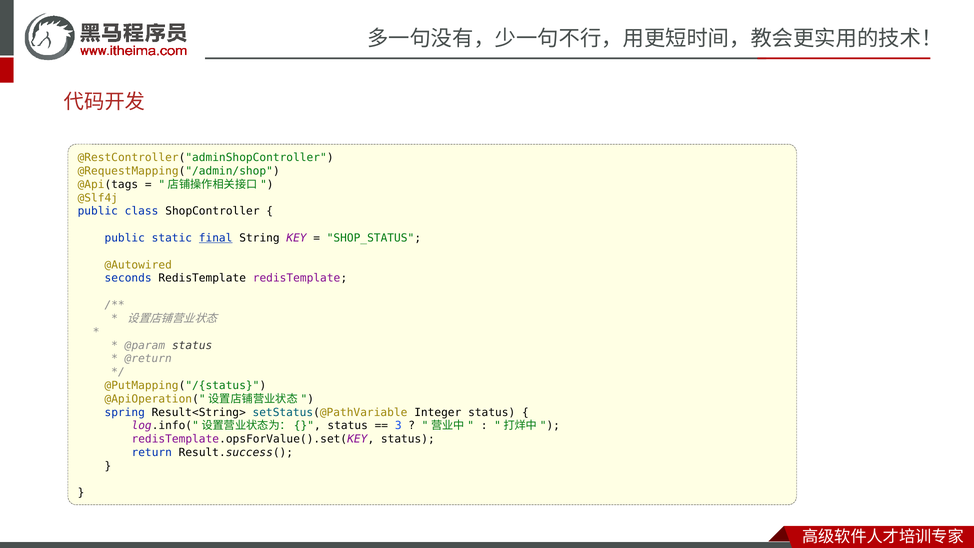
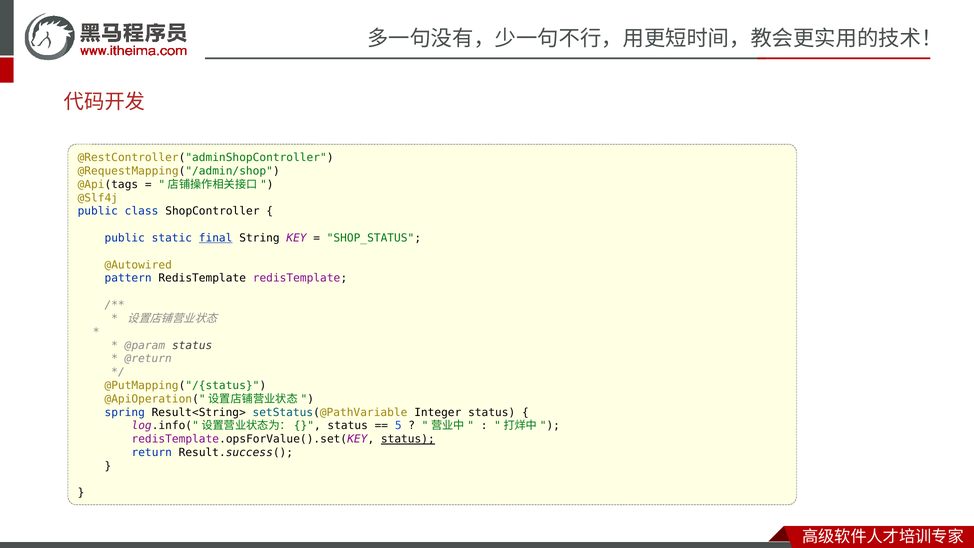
seconds: seconds -> pattern (128, 278)
3: 3 -> 5 (398, 426)
status underline: none -> present (408, 439)
